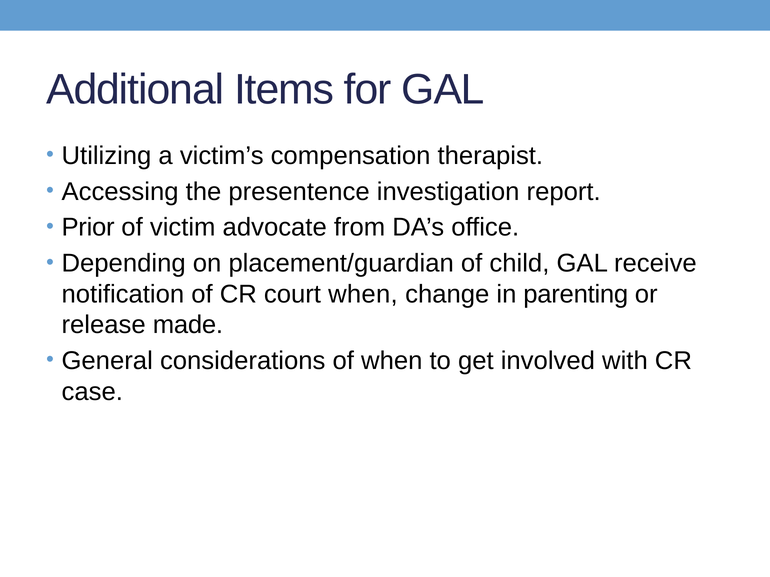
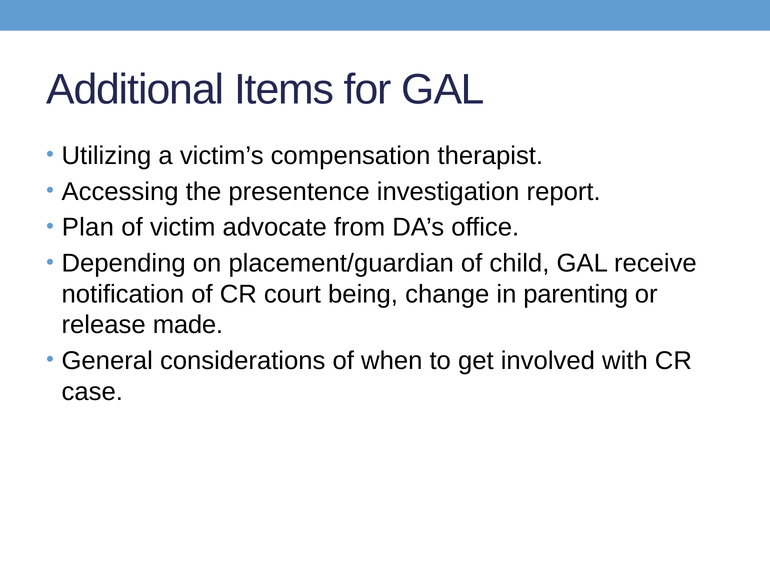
Prior: Prior -> Plan (88, 228)
court when: when -> being (363, 294)
